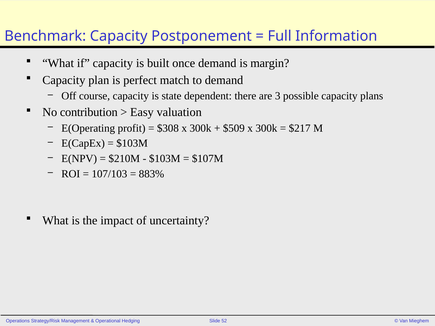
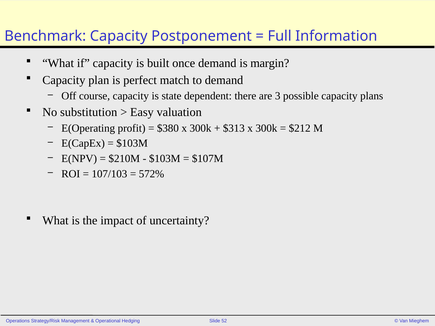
contribution: contribution -> substitution (89, 112)
$308: $308 -> $380 (168, 128)
$509: $509 -> $313 (234, 128)
$217: $217 -> $212 (300, 128)
883%: 883% -> 572% (152, 174)
